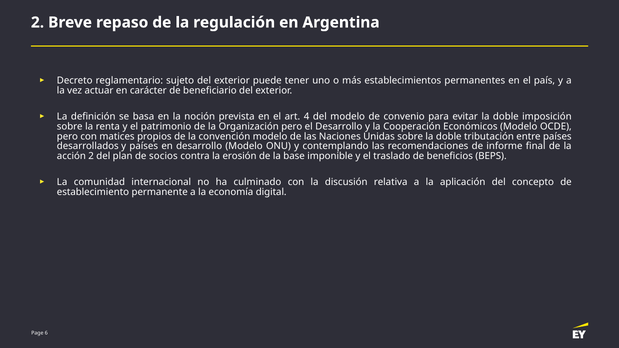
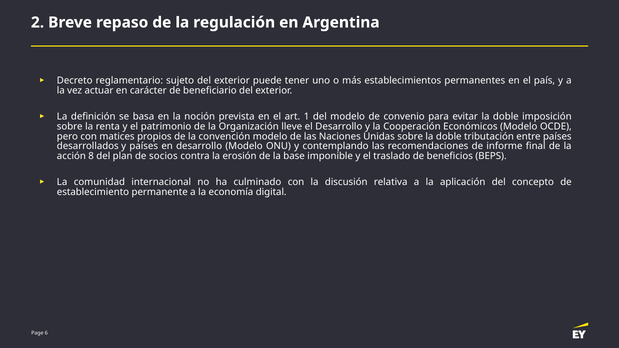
4: 4 -> 1 (307, 117)
Organización pero: pero -> lleve (292, 127)
acción 2: 2 -> 8 (91, 156)
